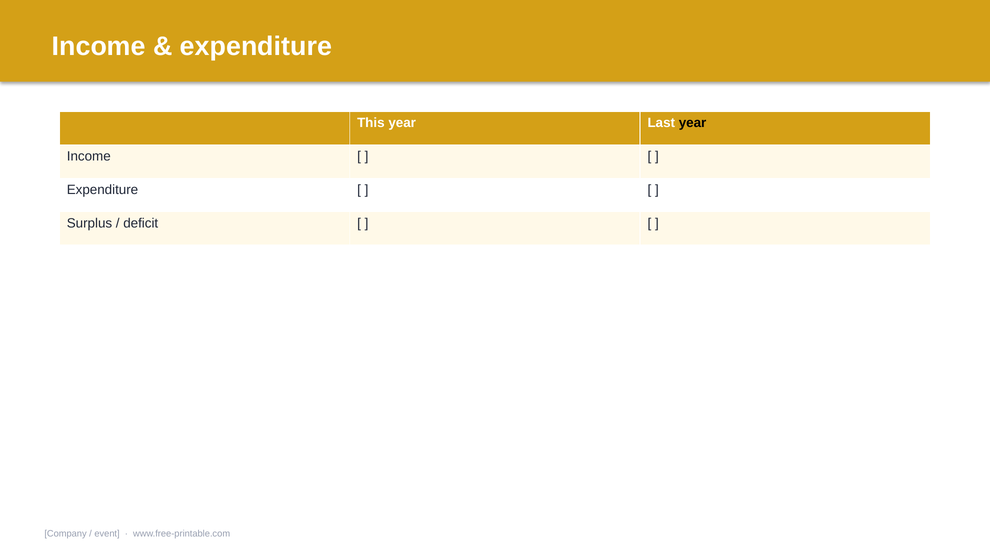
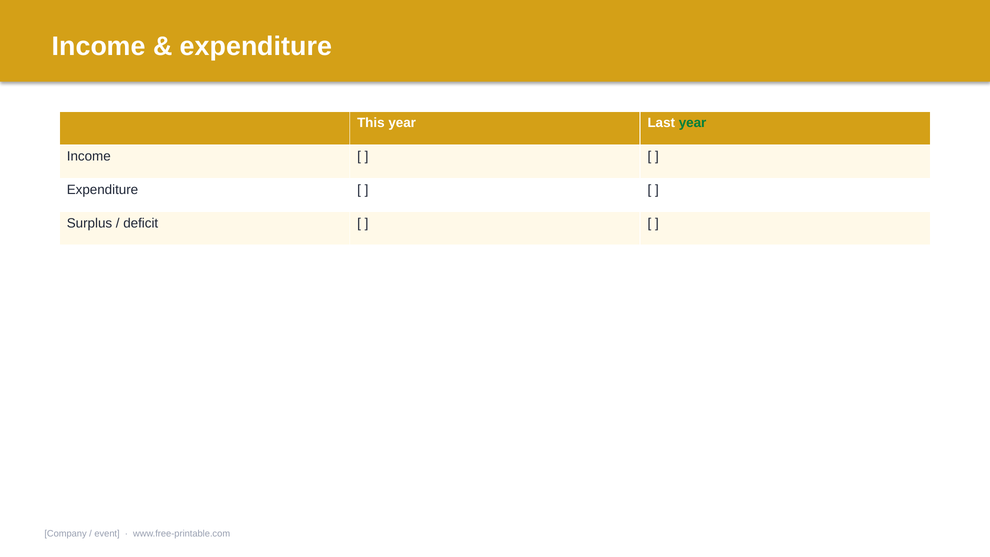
year colour: black -> green (693, 123)
